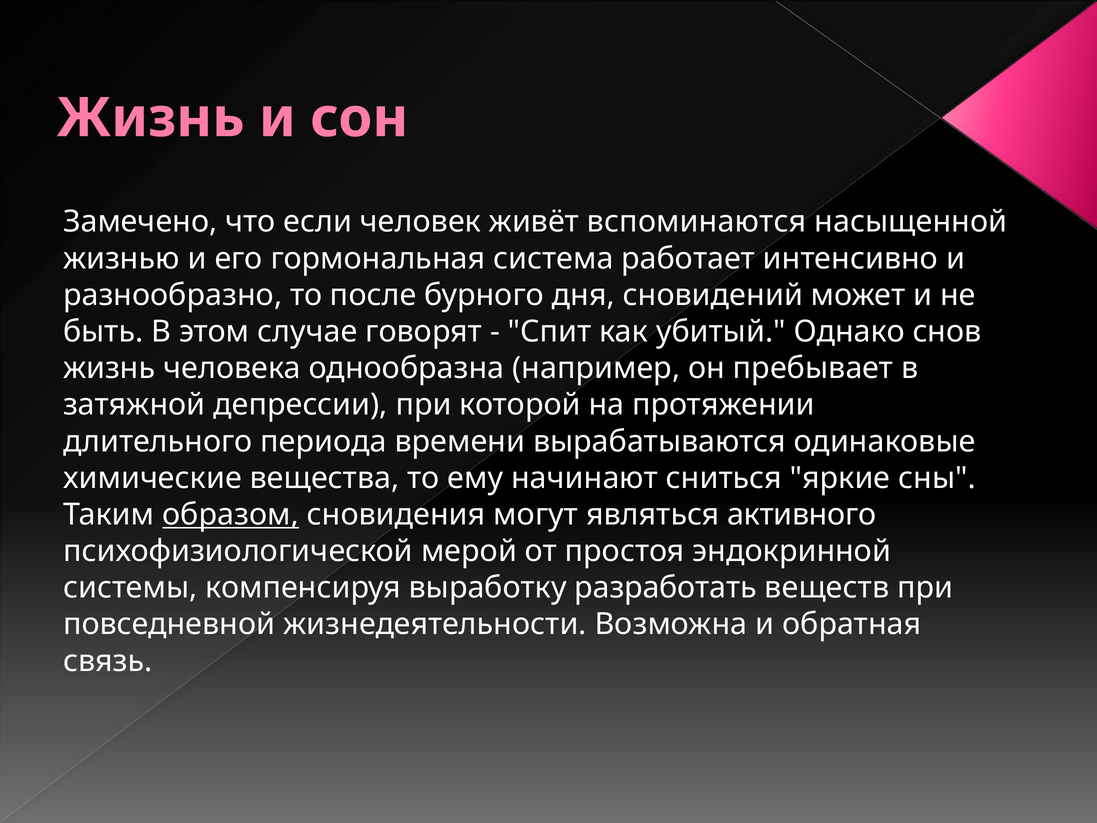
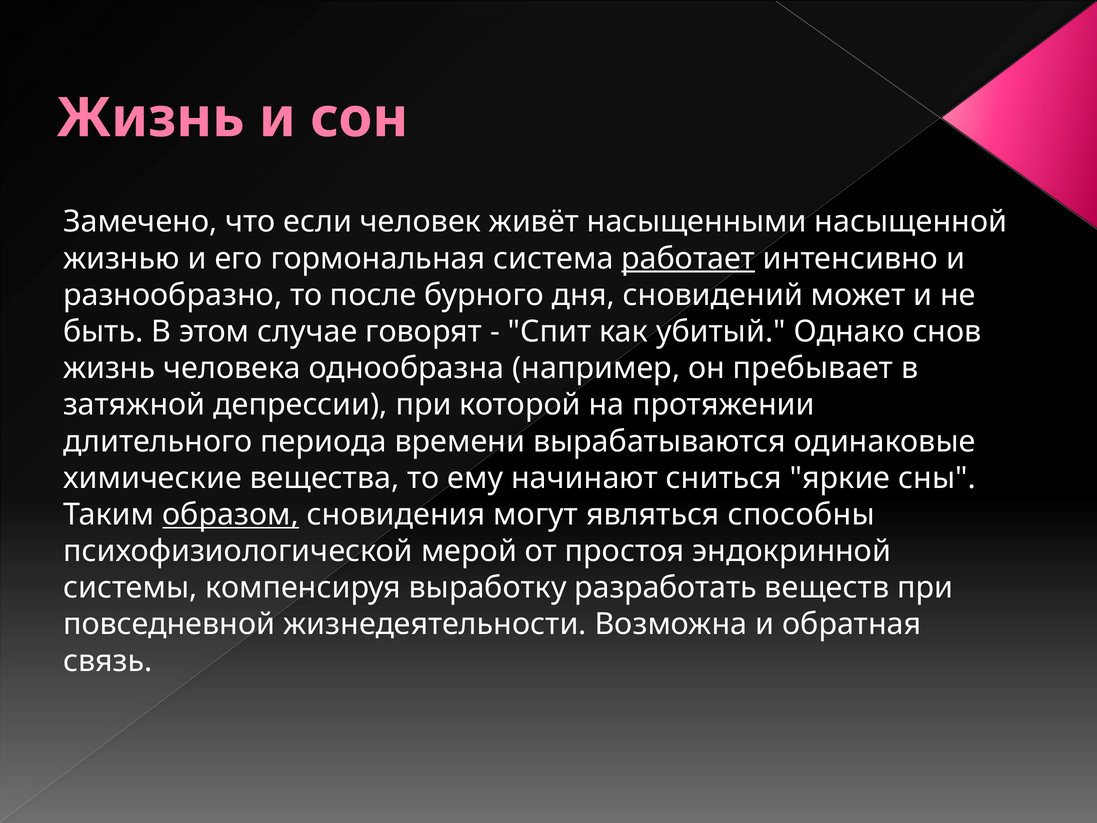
вспоминаются: вспоминаются -> насыщенными (697, 222)
работает underline: none -> present (688, 258)
активного: активного -> способны (801, 514)
